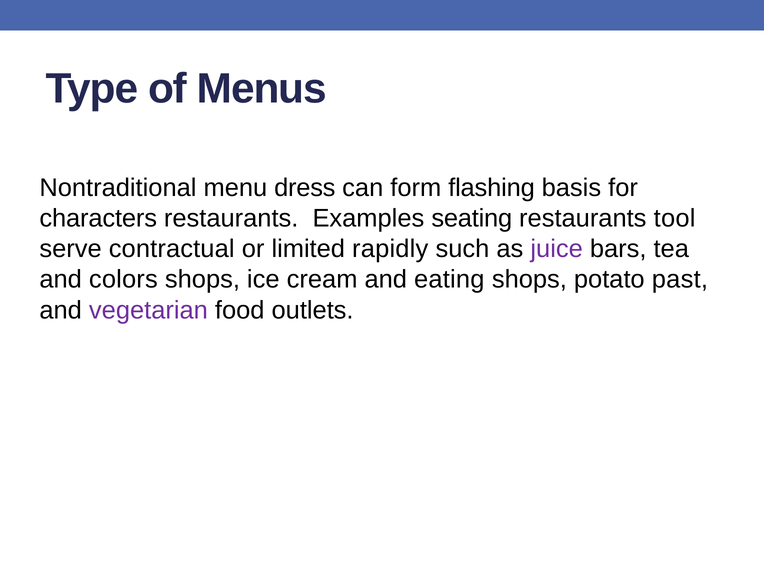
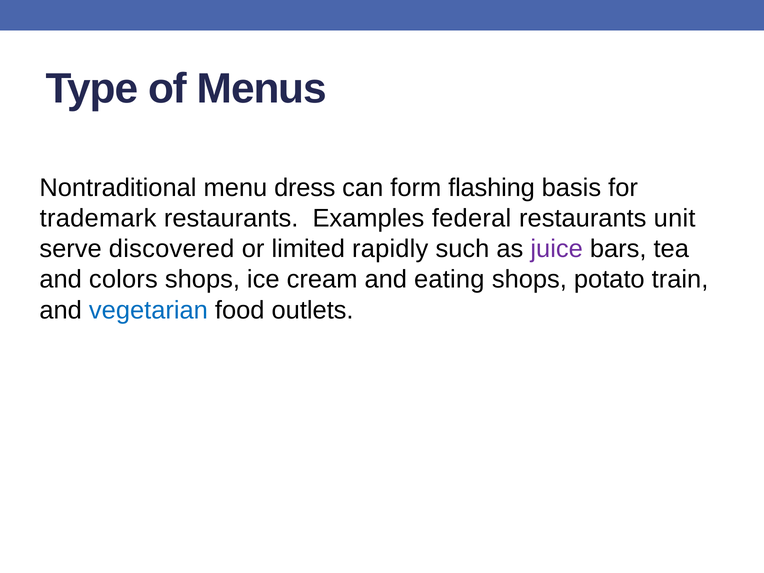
characters: characters -> trademark (98, 218)
seating: seating -> federal (472, 218)
tool: tool -> unit (675, 218)
contractual: contractual -> discovered (172, 249)
past: past -> train (680, 280)
vegetarian colour: purple -> blue (148, 310)
